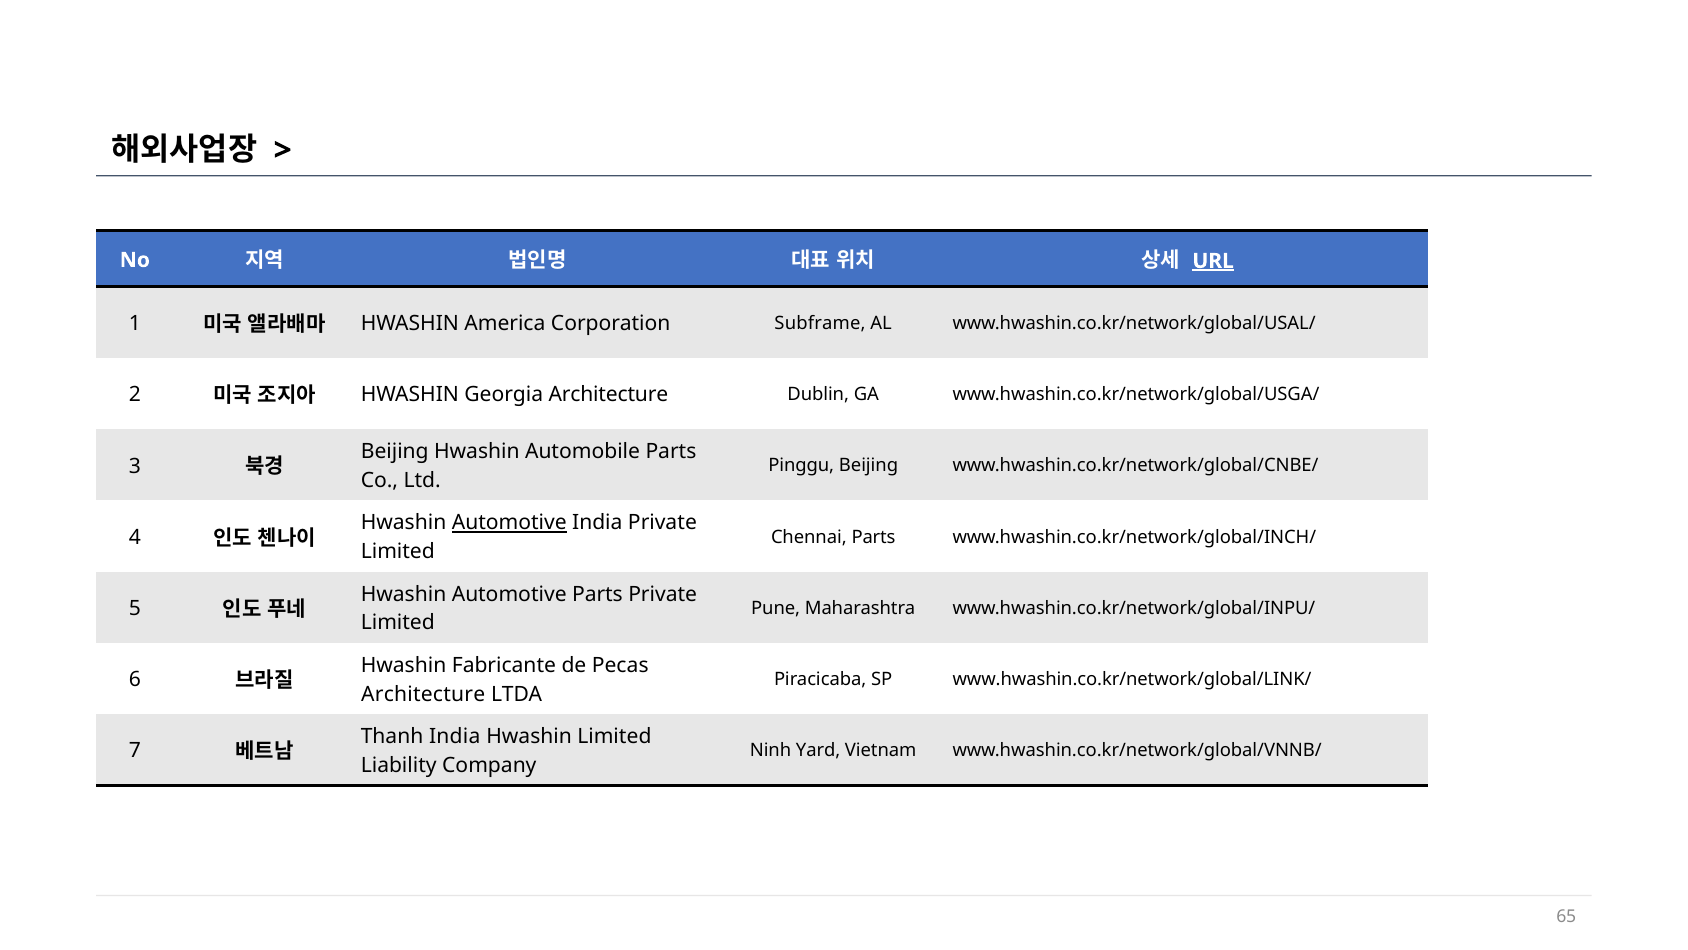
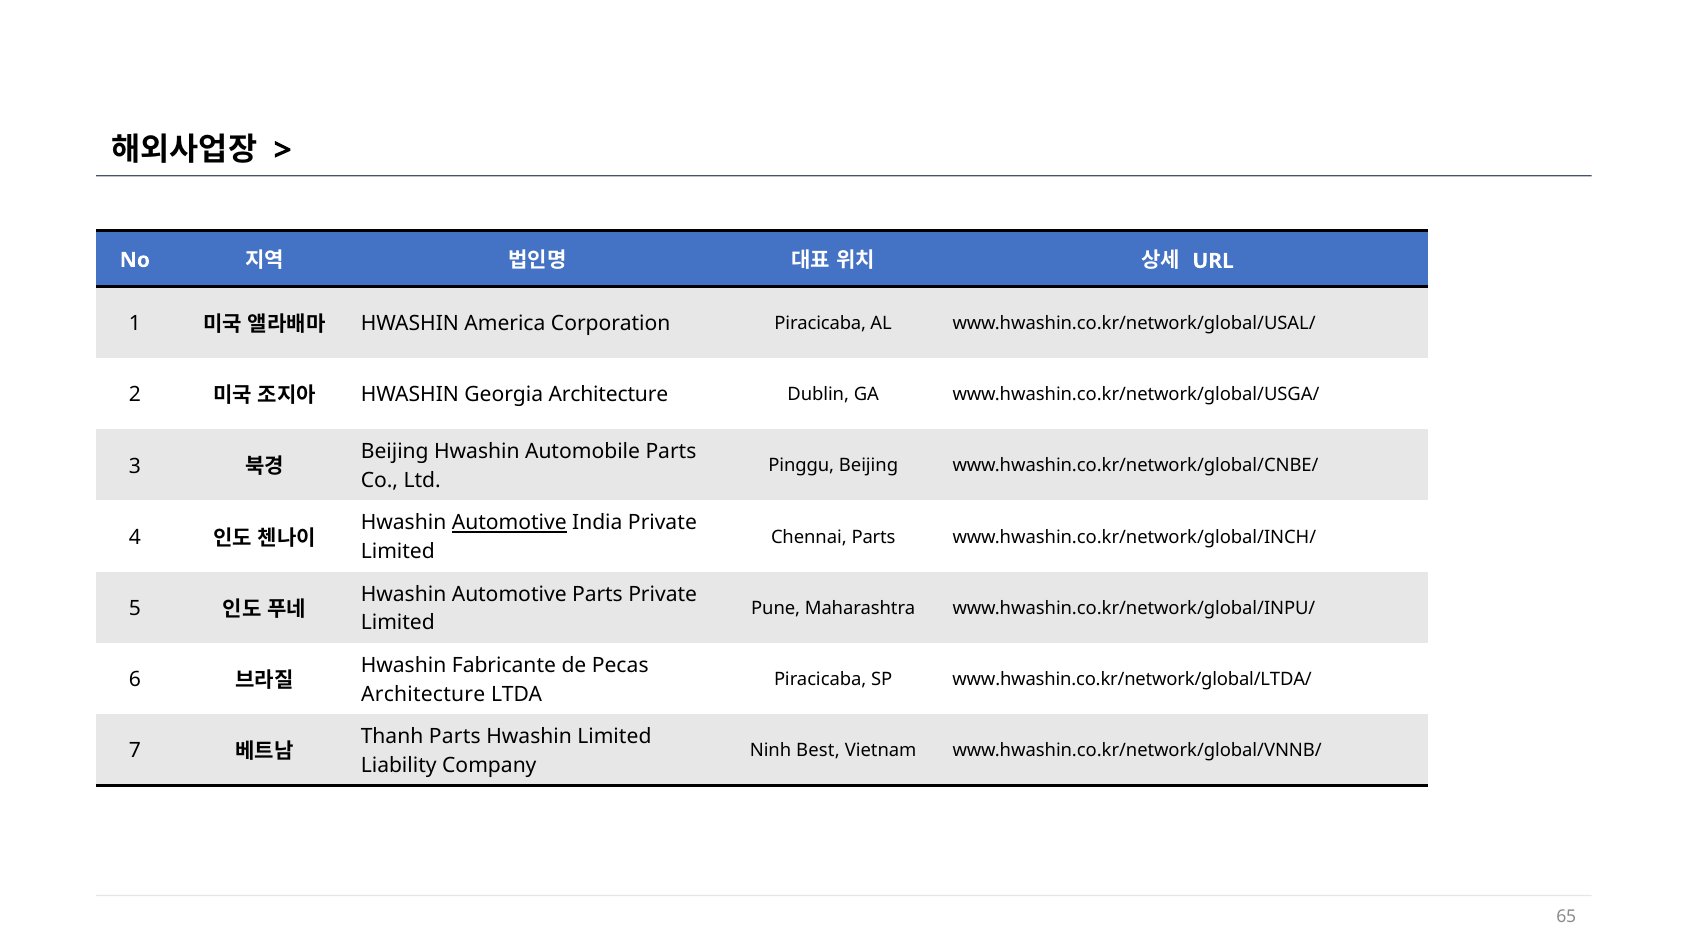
URL underline: present -> none (1213, 261)
Corporation Subframe: Subframe -> Piracicaba (820, 323)
www.hwashin.co.kr/network/global/LINK/: www.hwashin.co.kr/network/global/LINK/ -> www.hwashin.co.kr/network/global/LTDA/ (1132, 679)
Thanh India: India -> Parts (455, 736)
Yard: Yard -> Best (818, 750)
